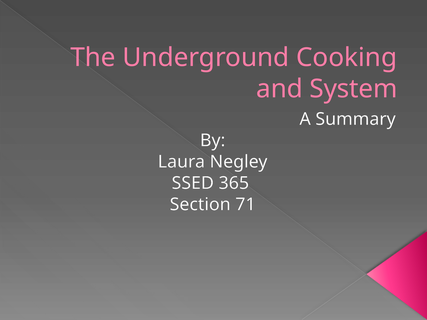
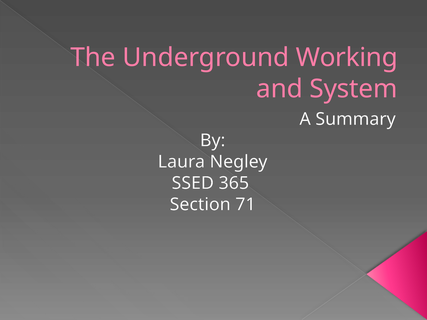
Cooking: Cooking -> Working (347, 58)
